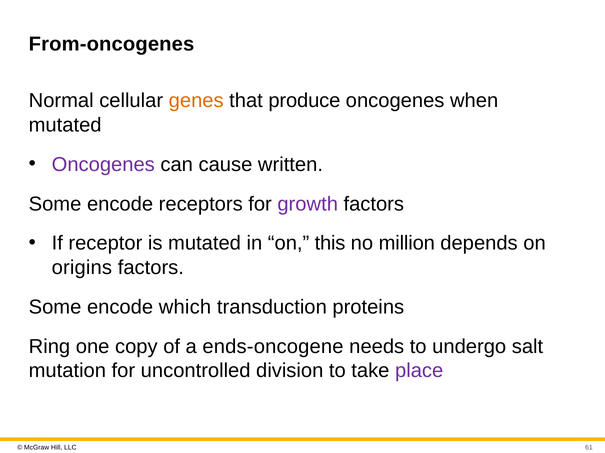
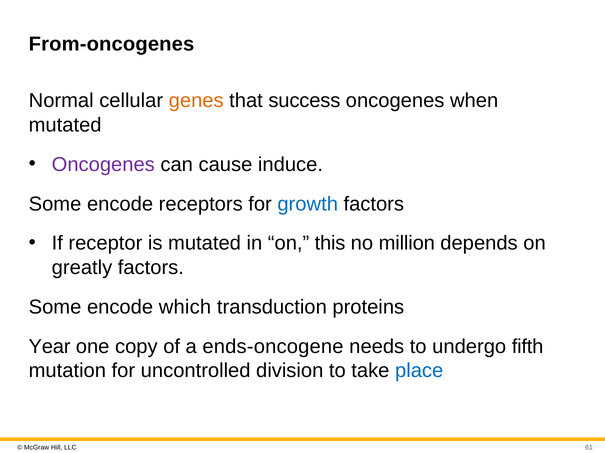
produce: produce -> success (304, 101)
written: written -> induce (290, 165)
growth colour: purple -> blue (308, 204)
origins: origins -> greatly (82, 268)
Ring: Ring -> Year (50, 347)
salt: salt -> fifth (528, 347)
place colour: purple -> blue (419, 371)
